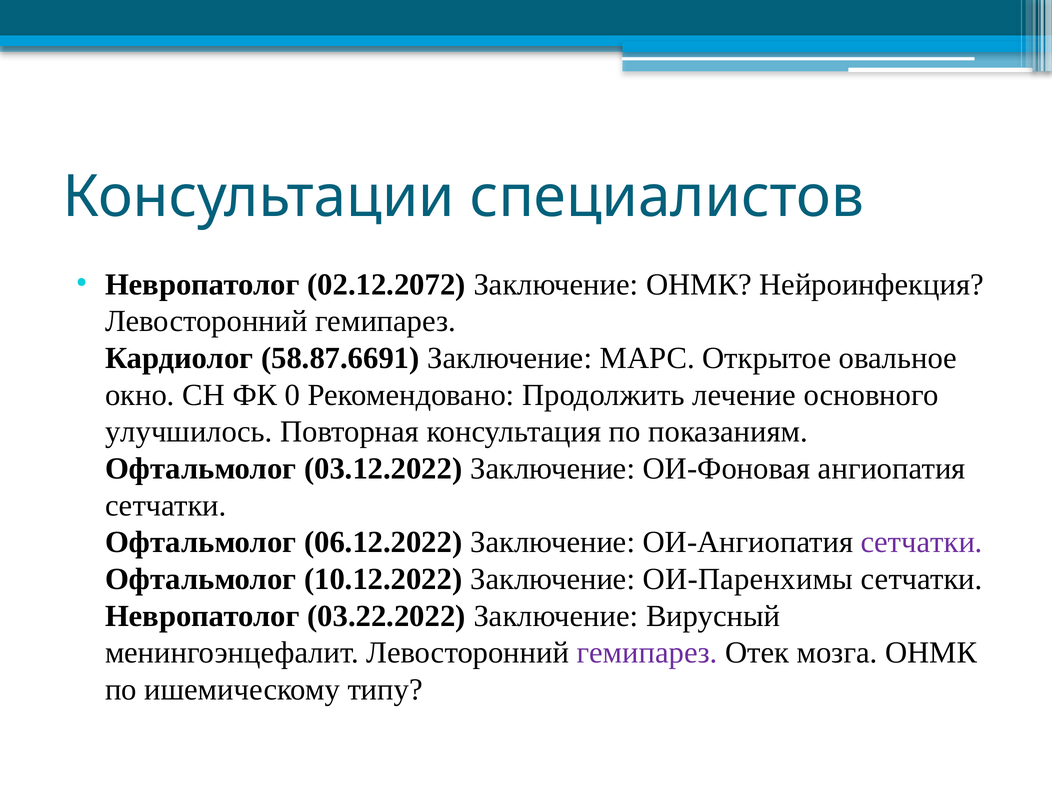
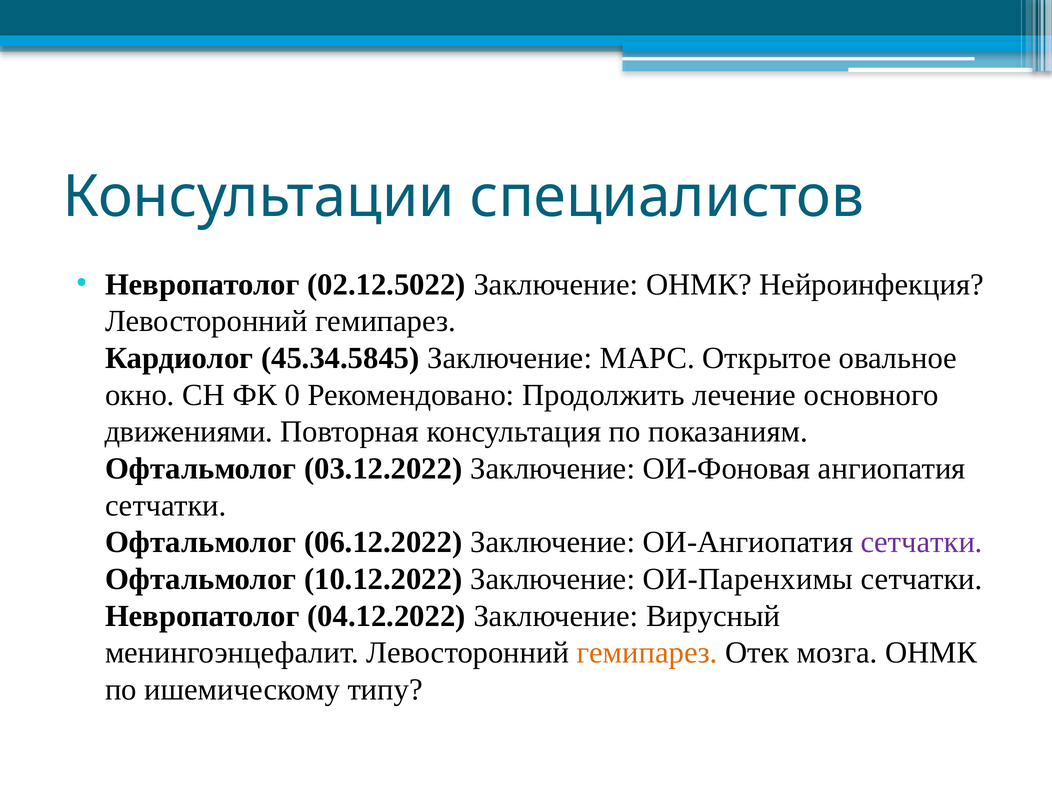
02.12.2072: 02.12.2072 -> 02.12.5022 (386, 285)
58.87.6691: 58.87.6691 -> 45.34.5845 (340, 358)
улучшилось: улучшилось -> движениями (189, 432)
03.22.2022: 03.22.2022 -> 04.12.2022 (386, 616)
гемипарез colour: purple -> orange (647, 653)
